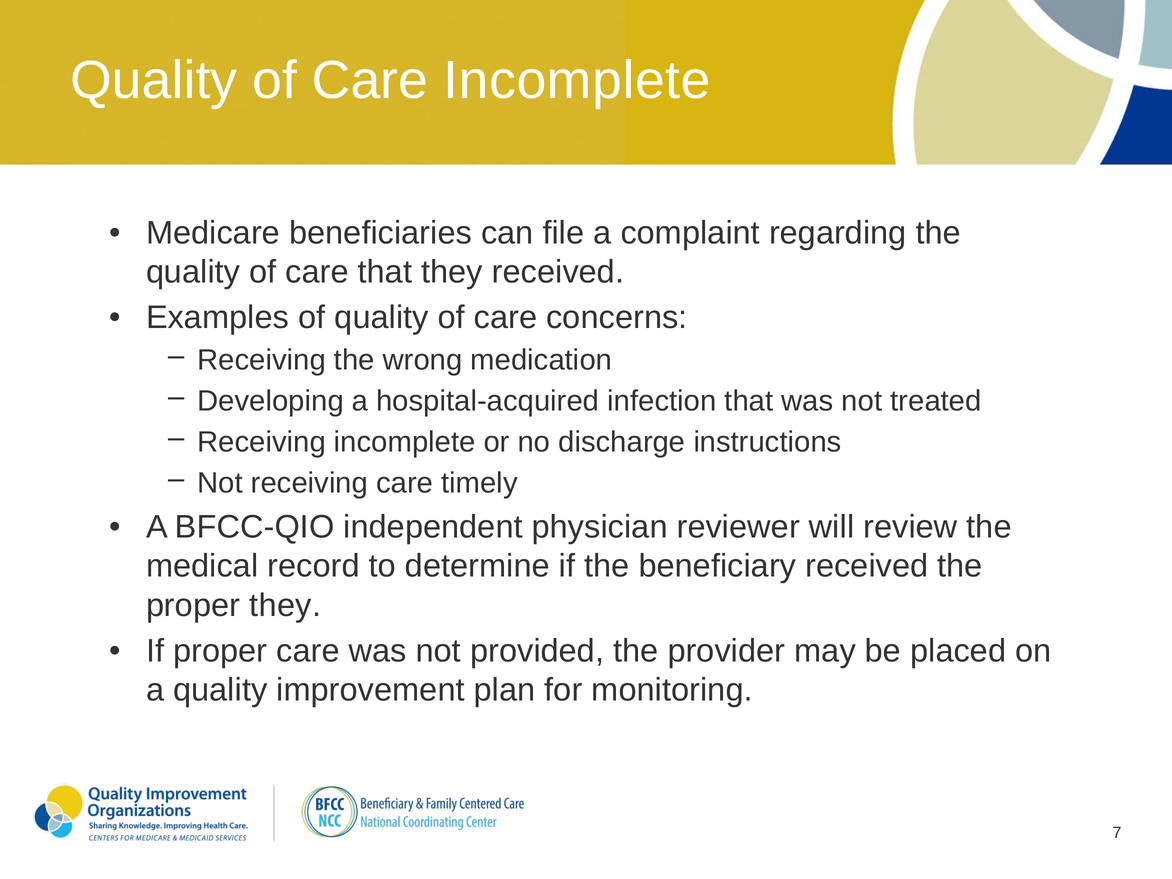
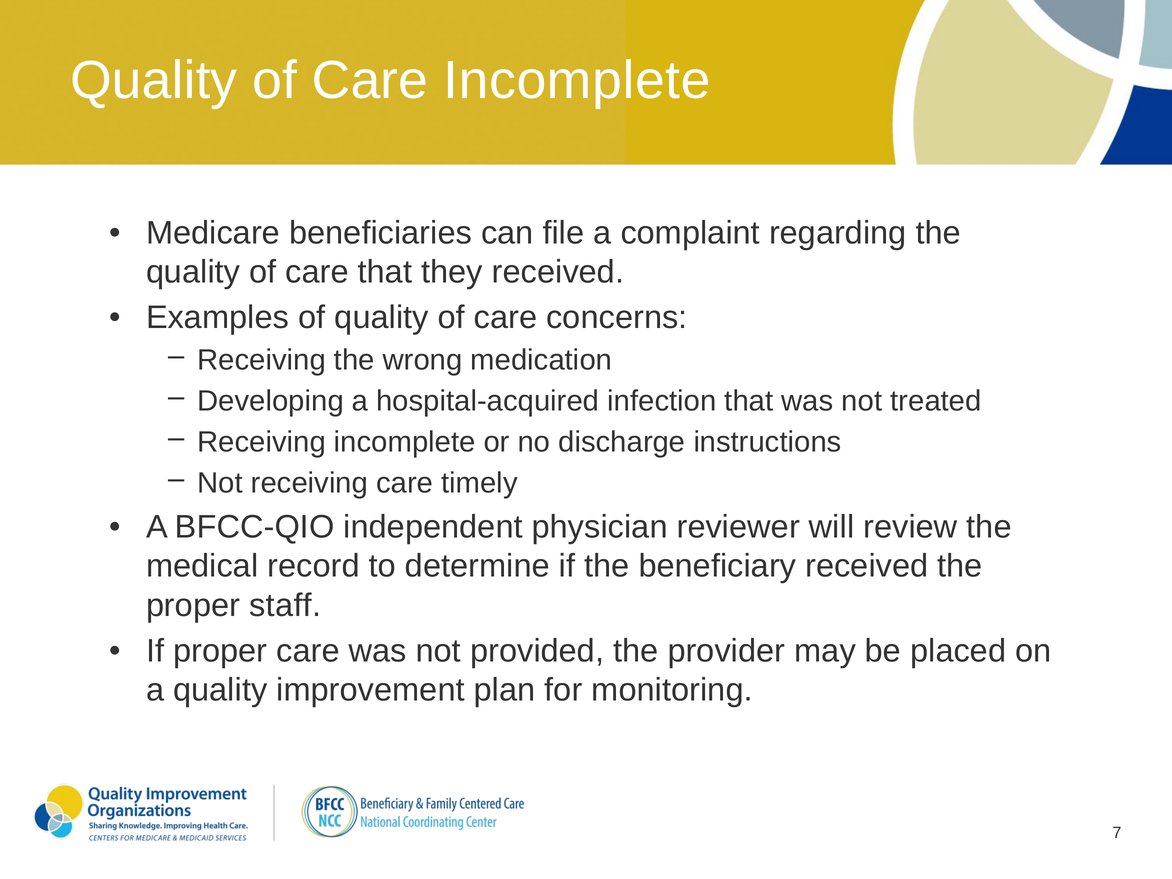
proper they: they -> staff (285, 605)
